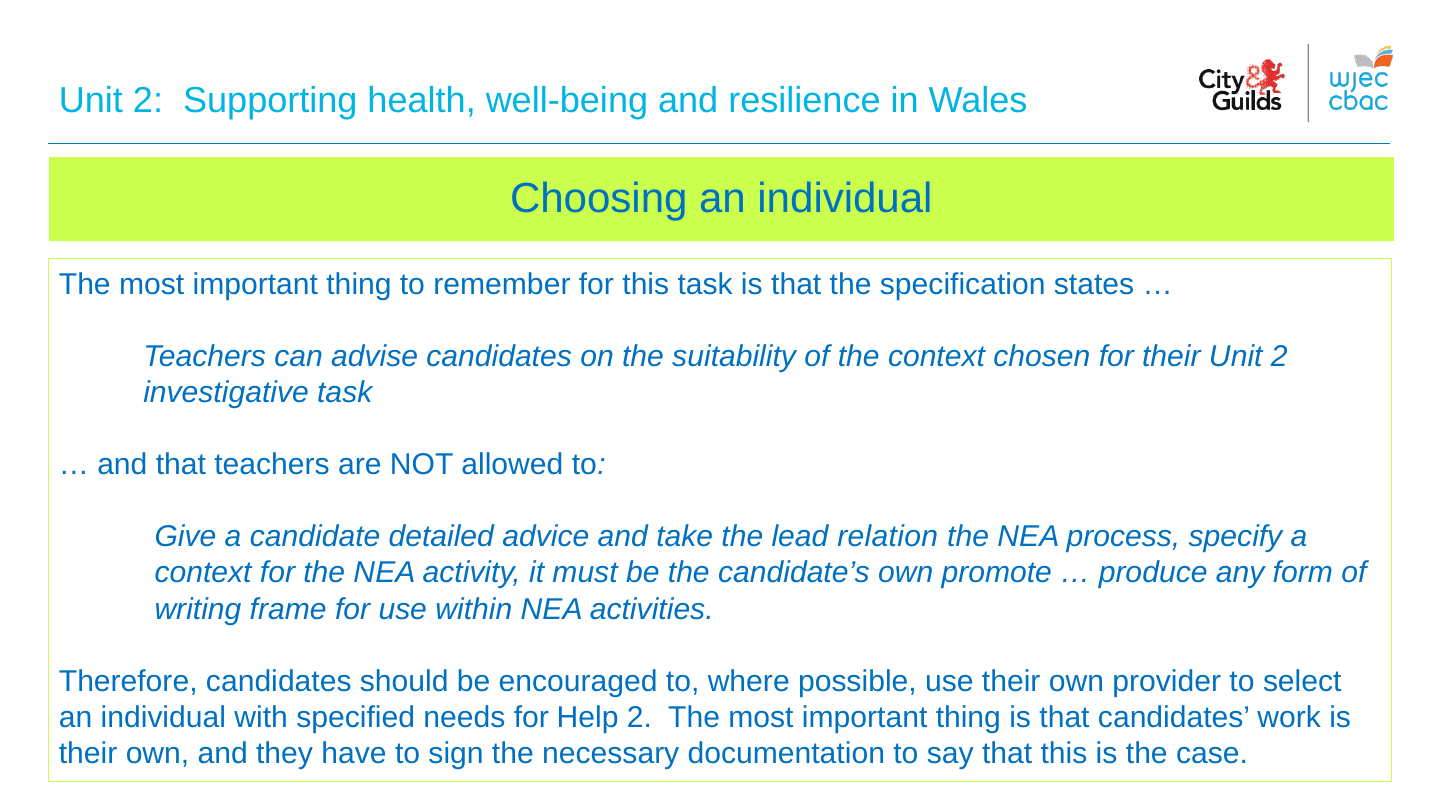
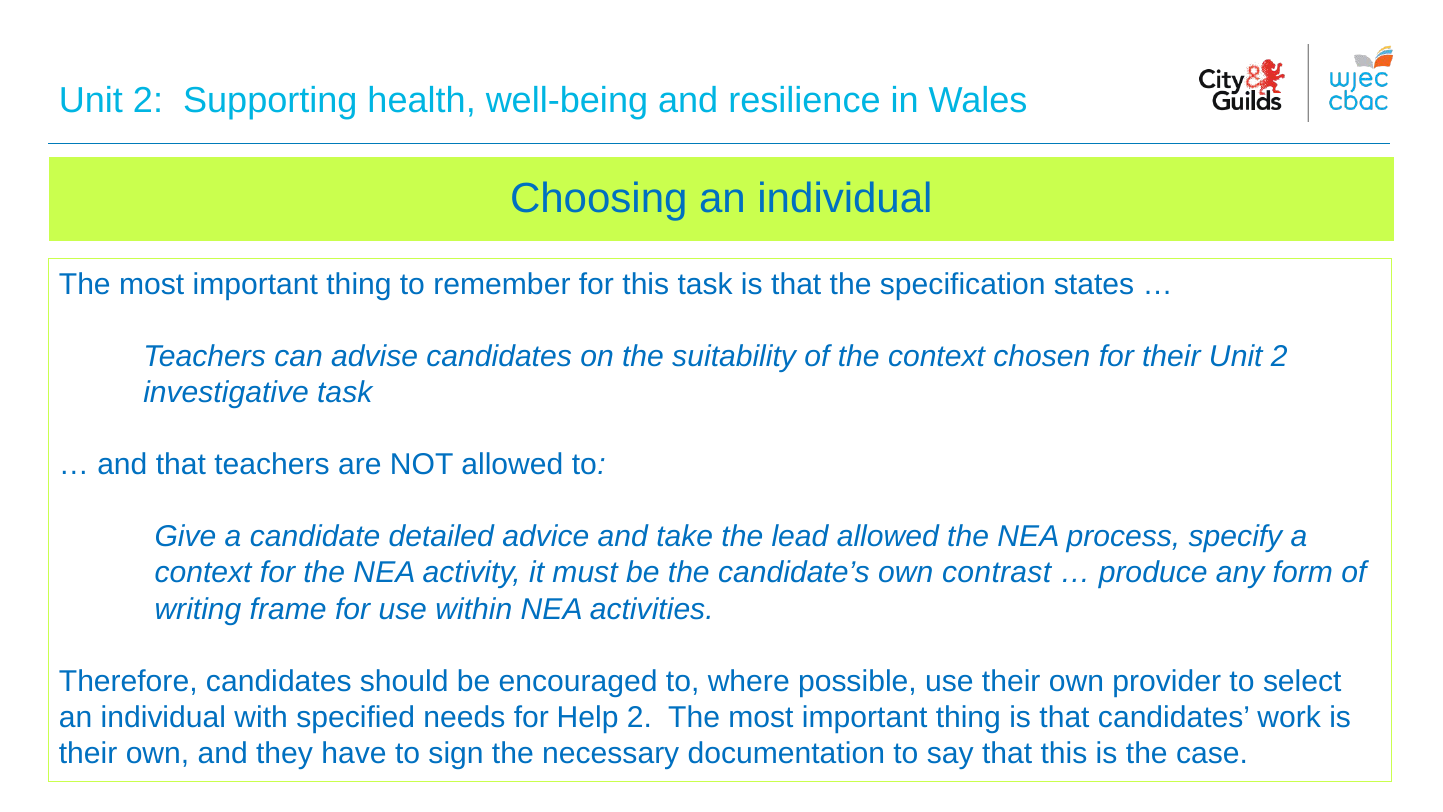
lead relation: relation -> allowed (888, 537)
promote: promote -> contrast (997, 573)
